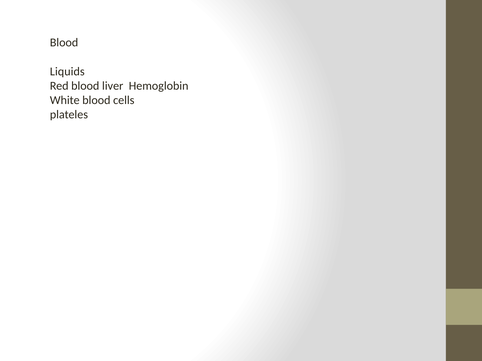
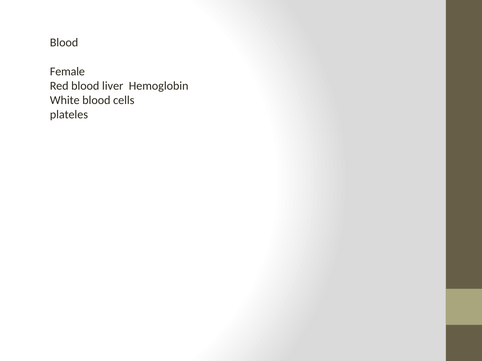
Liquids: Liquids -> Female (67, 71)
